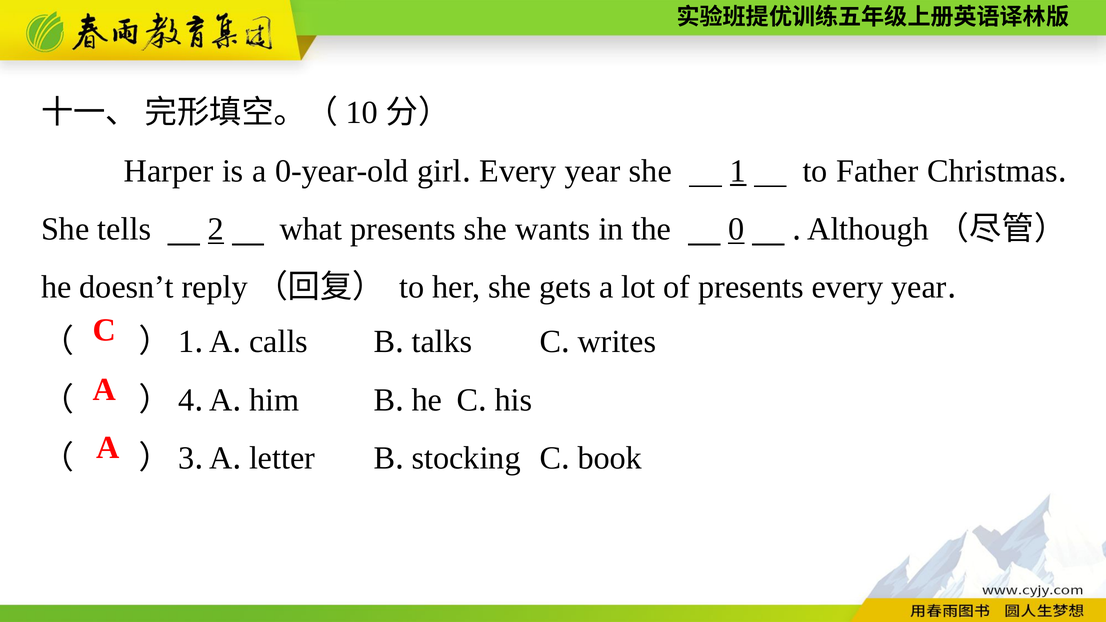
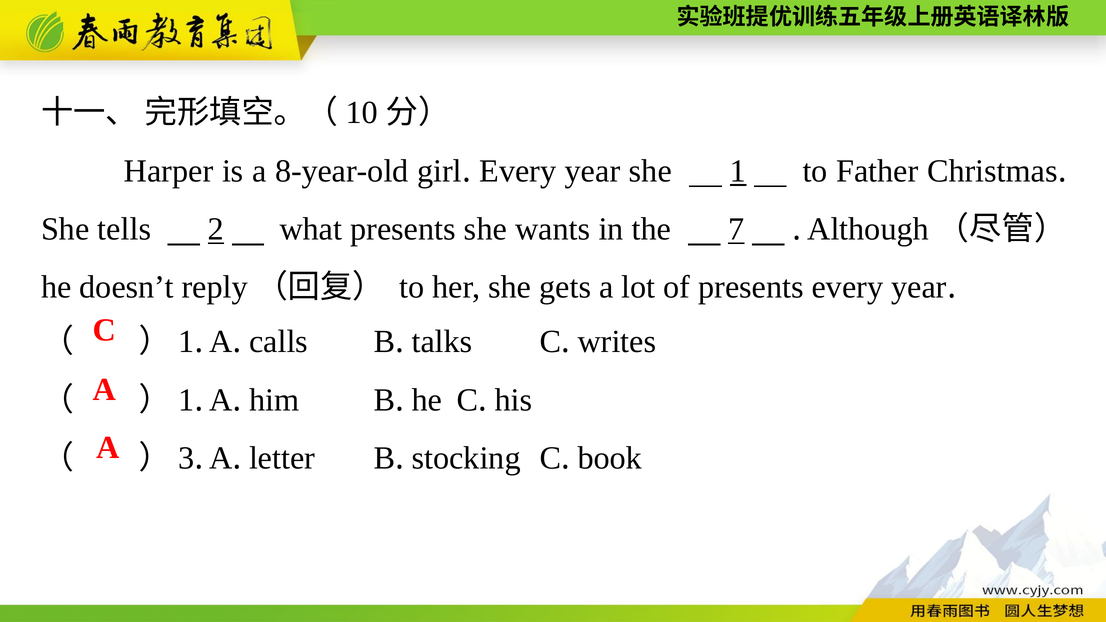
0-year-old: 0-year-old -> 8-year-old (342, 171)
0: 0 -> 7 (736, 229)
4: 4 -> 1 (187, 400)
